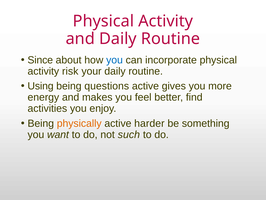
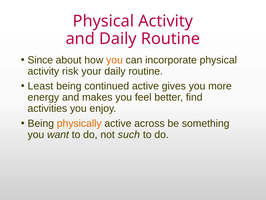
you colour: blue -> orange (114, 60)
Using: Using -> Least (40, 86)
questions: questions -> continued (107, 86)
harder: harder -> across (149, 123)
